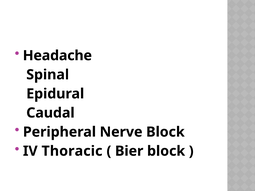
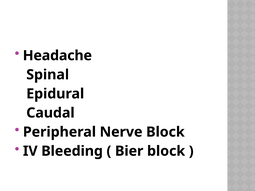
Thoracic: Thoracic -> Bleeding (72, 151)
